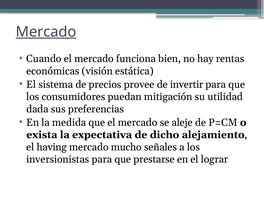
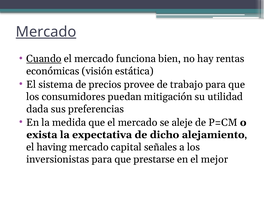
Cuando underline: none -> present (44, 59)
invertir: invertir -> trabajo (187, 84)
mucho: mucho -> capital (126, 147)
lograr: lograr -> mejor (214, 159)
